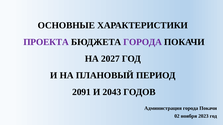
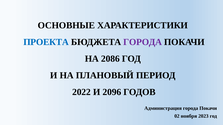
ПРОЕКТА colour: purple -> blue (46, 42)
2027: 2027 -> 2086 (110, 59)
2091: 2091 -> 2022 (81, 92)
2043: 2043 -> 2096 (112, 92)
